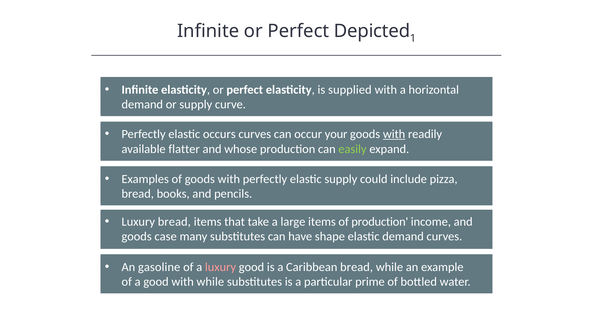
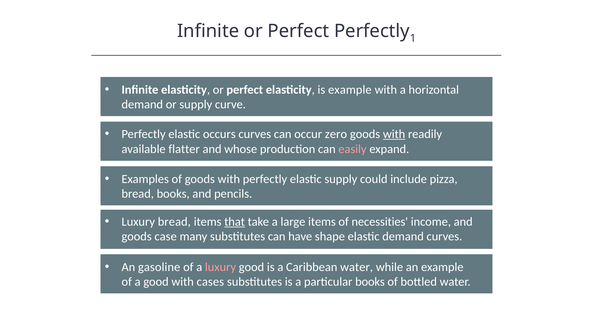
Perfect Depicted: Depicted -> Perfectly (372, 31)
is supplied: supplied -> example (350, 90)
your: your -> zero (336, 134)
easily colour: light green -> pink (352, 149)
that underline: none -> present (235, 222)
of production: production -> necessities (380, 222)
Caribbean bread: bread -> water (357, 267)
with while: while -> cases (210, 282)
particular prime: prime -> books (370, 282)
